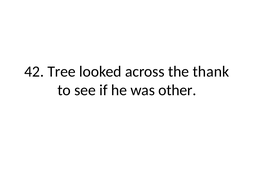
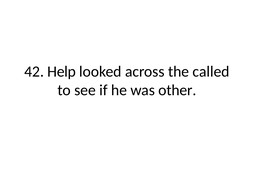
Tree: Tree -> Help (62, 71)
thank: thank -> called (211, 71)
